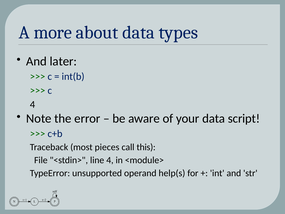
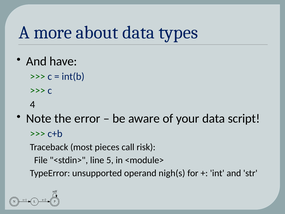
later: later -> have (63, 61)
this: this -> risk (146, 147)
line 4: 4 -> 5 (110, 160)
help(s: help(s -> nigh(s (172, 173)
